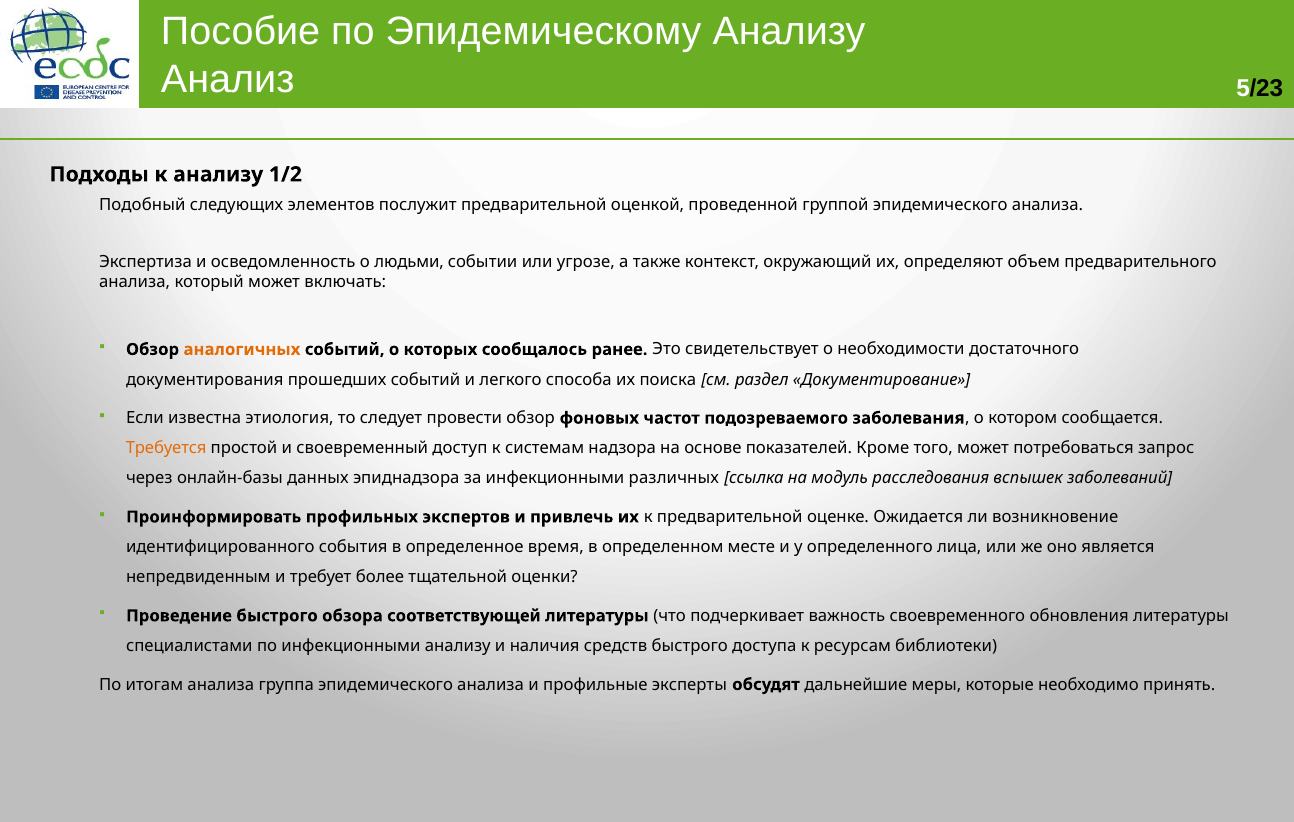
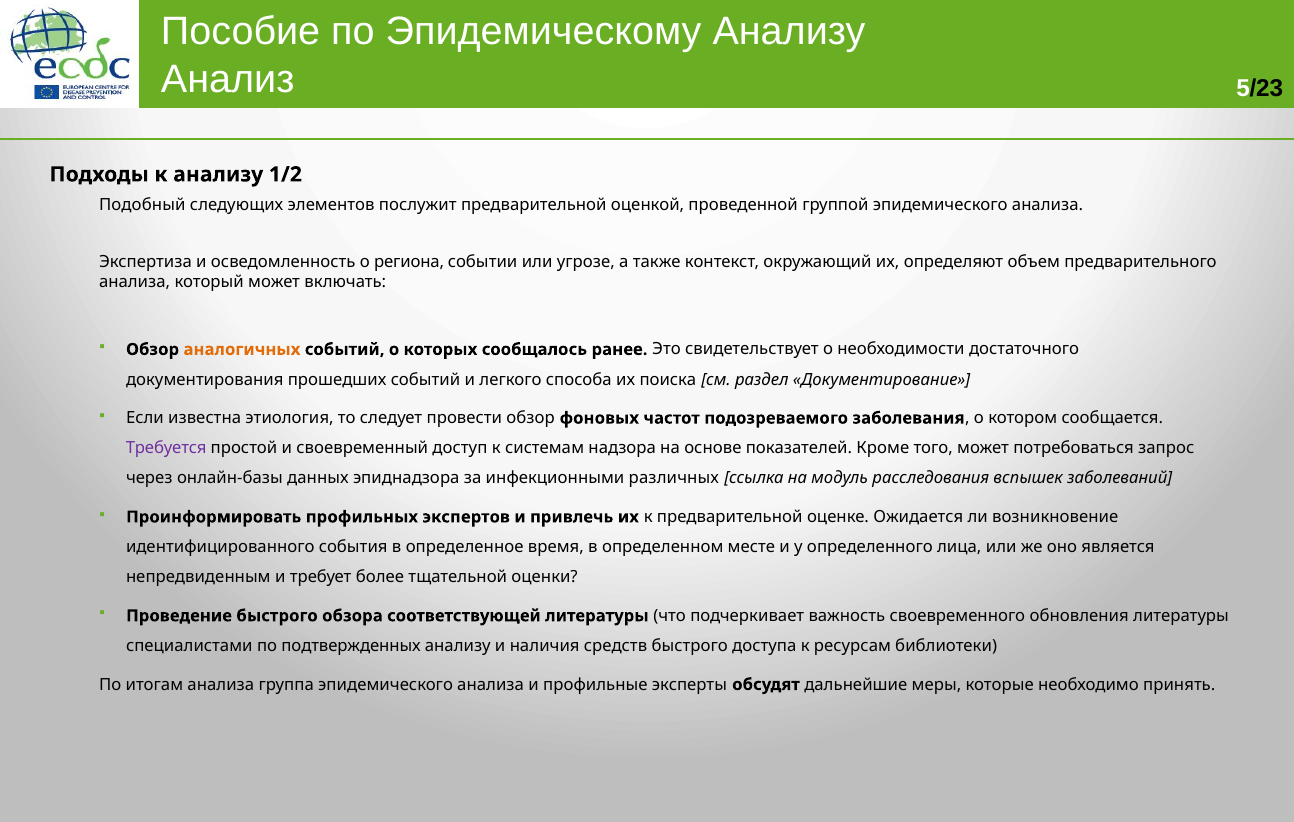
людьми: людьми -> региона (409, 262)
Требуется colour: orange -> purple (166, 448)
по инфекционными: инфекционными -> подтвержденных (351, 646)
